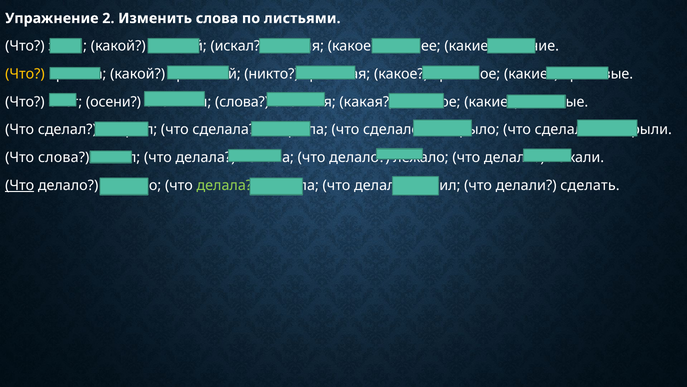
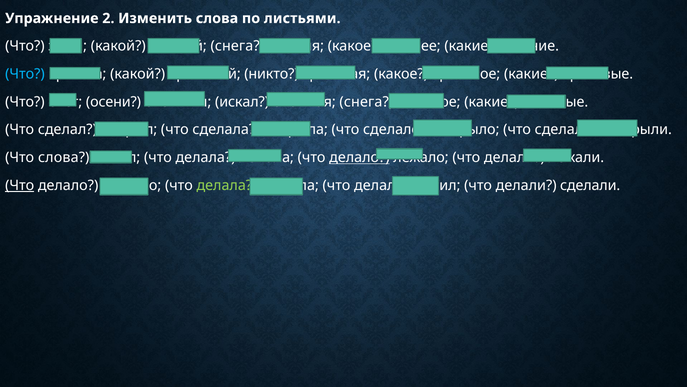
искал: искал -> снега (237, 46)
Что colour: yellow -> light blue (25, 74)
слова: слова -> искал (242, 102)
какая: какая -> снега (366, 102)
делало underline: none -> present (359, 157)
делали сделать: сделать -> сделали (590, 185)
